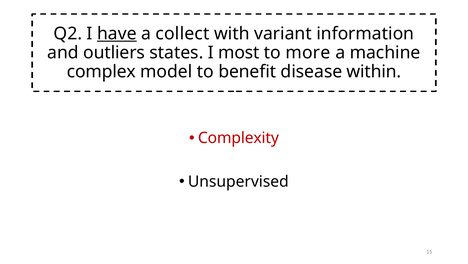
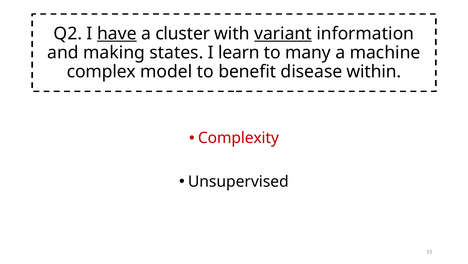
collect: collect -> cluster (183, 34)
variant underline: none -> present (283, 34)
outliers: outliers -> making (114, 52)
most: most -> learn (239, 52)
more: more -> many (308, 52)
